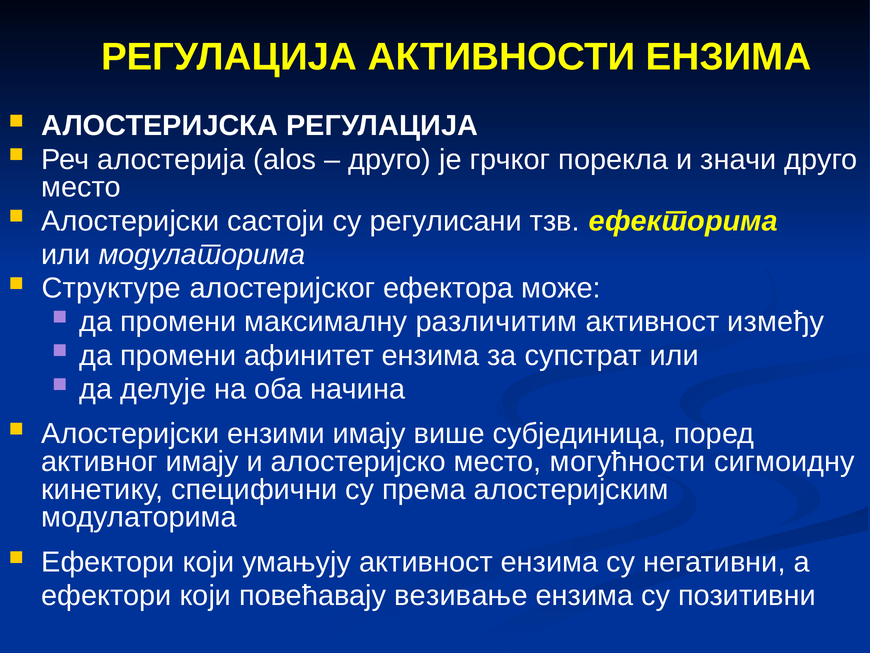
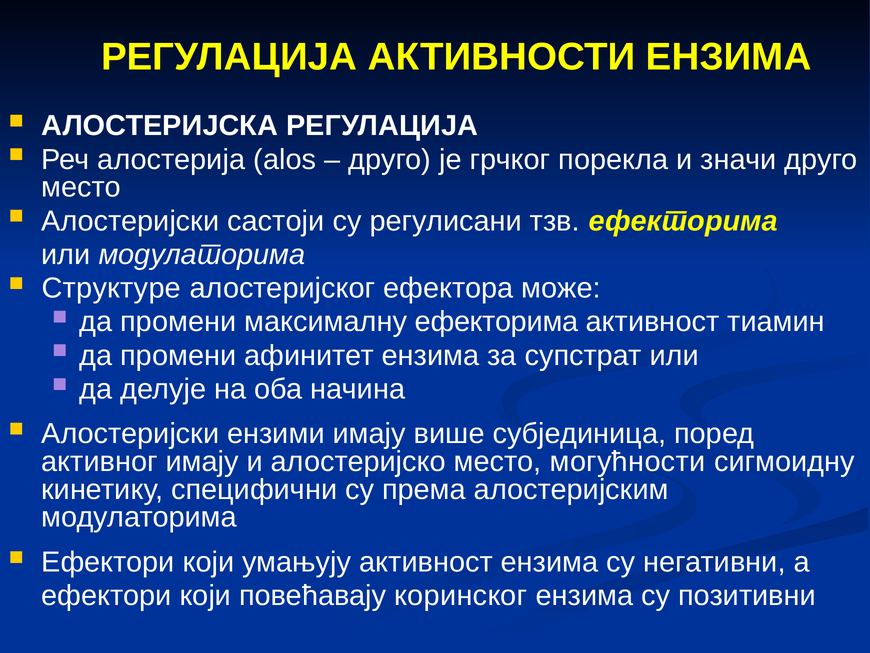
максималну различитим: различитим -> ефекторима (497, 322)
између: између -> тиамин (776, 322)
везивање: везивање -> коринског (461, 595)
